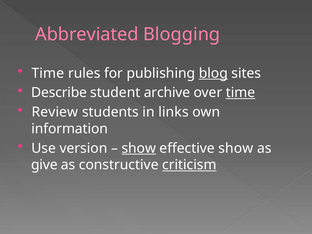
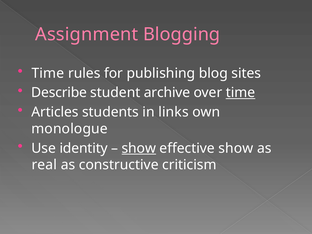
Abbreviated: Abbreviated -> Assignment (87, 34)
blog underline: present -> none (213, 73)
Review: Review -> Articles (55, 112)
information: information -> monologue (70, 129)
version: version -> identity (84, 148)
give: give -> real (44, 165)
criticism underline: present -> none (189, 165)
